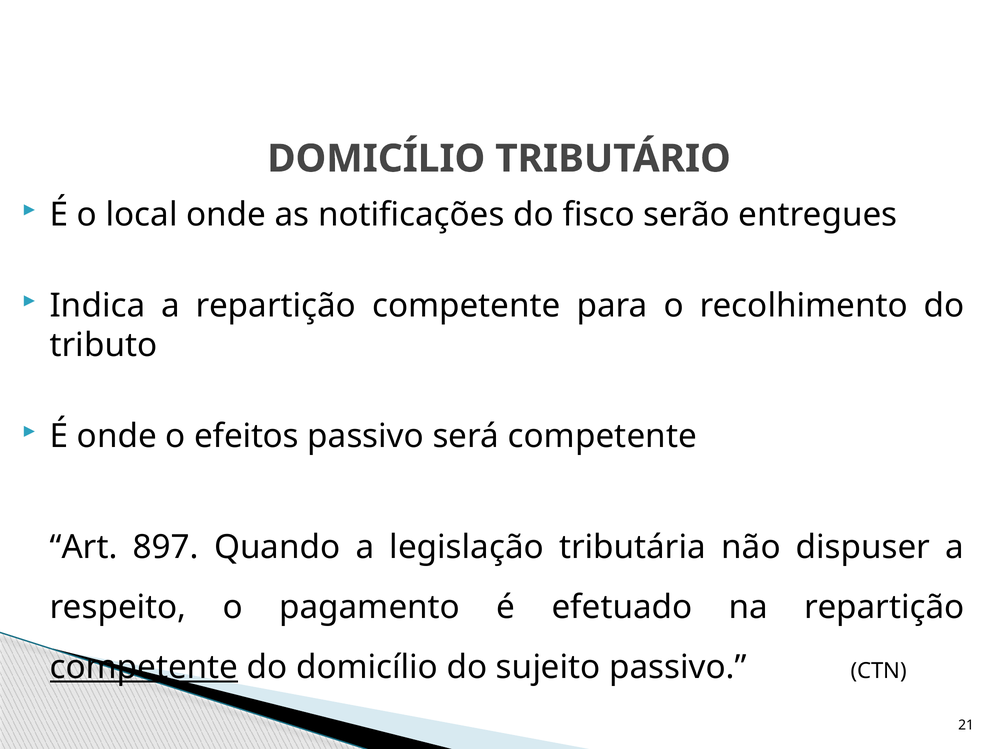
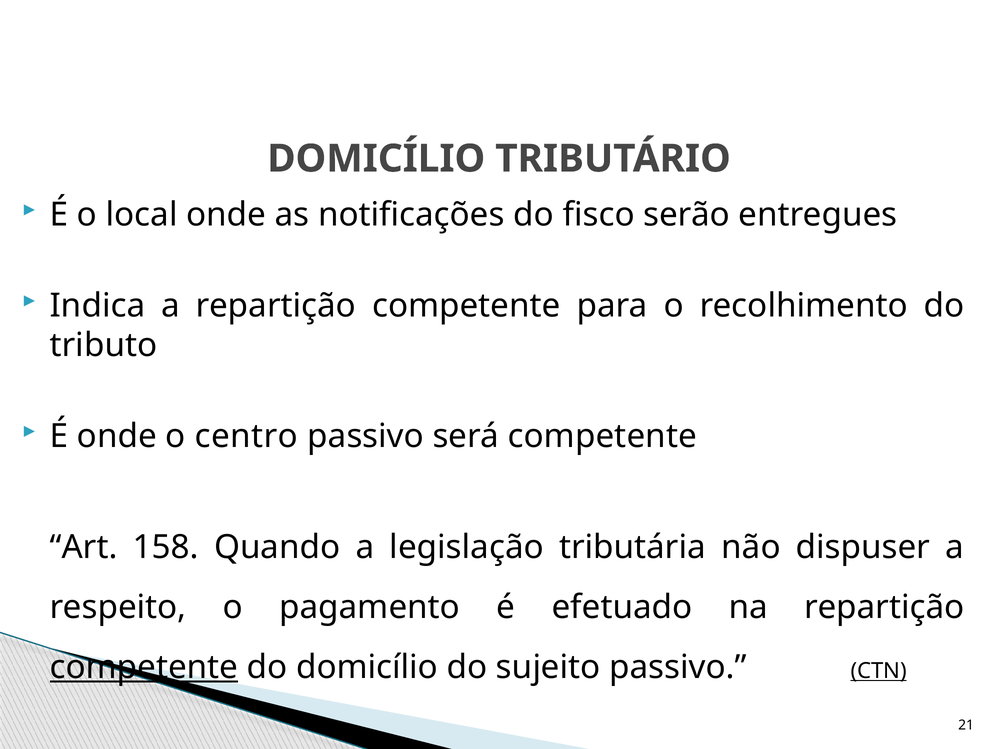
efeitos: efeitos -> centro (246, 436)
897: 897 -> 158 (166, 547)
CTN underline: none -> present (879, 671)
